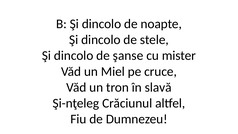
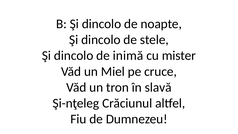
şanse: şanse -> inimă (128, 56)
